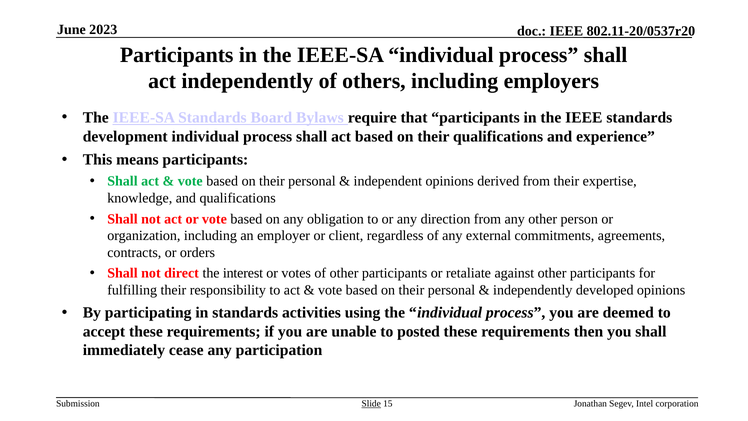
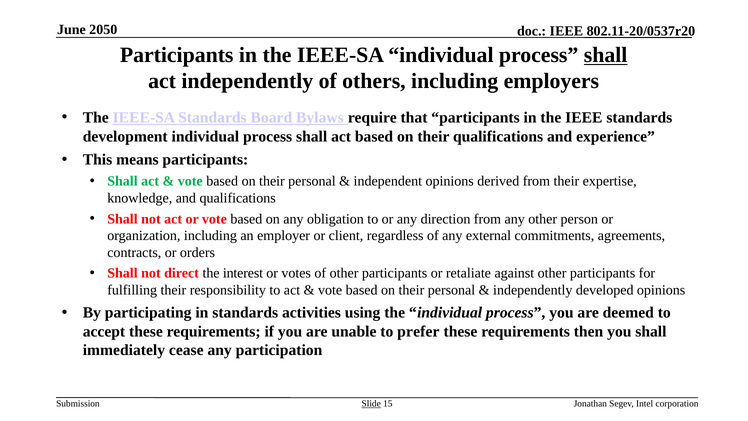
2023: 2023 -> 2050 (103, 30)
shall underline: none -> present (606, 55)
posted: posted -> prefer (418, 331)
